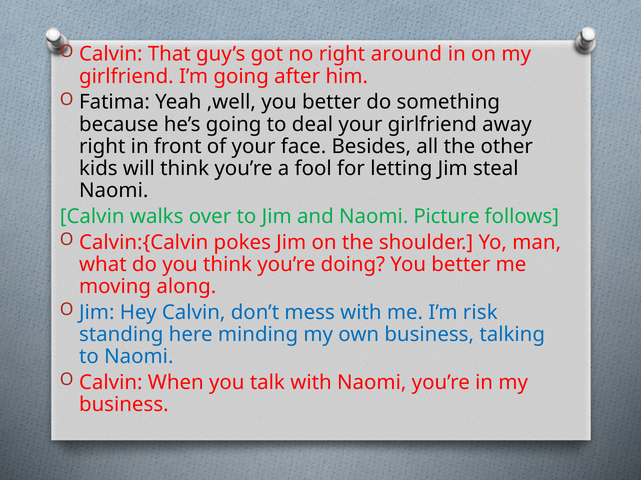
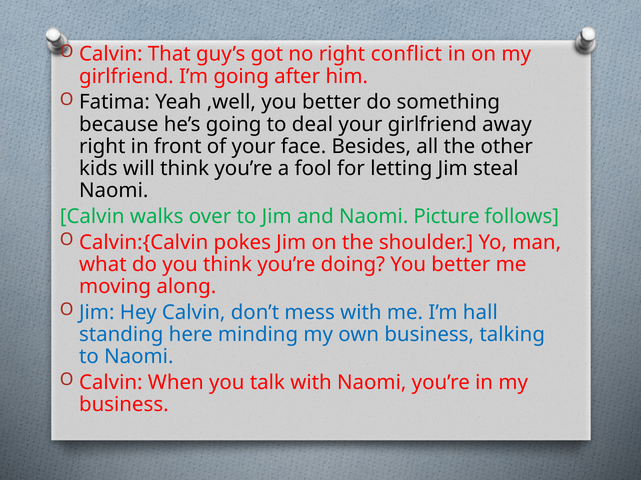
around: around -> conflict (406, 54)
risk: risk -> hall (480, 313)
